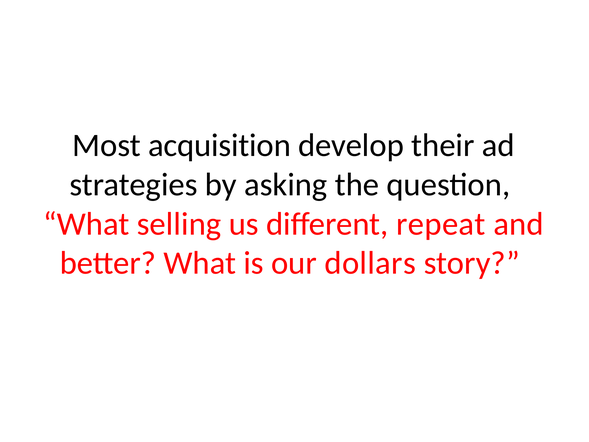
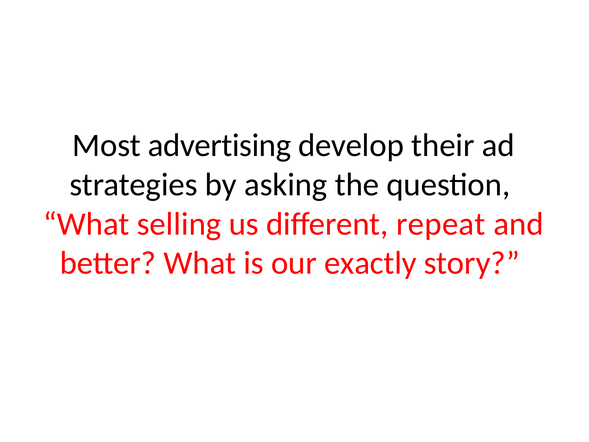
acquisition: acquisition -> advertising (220, 145)
dollars: dollars -> exactly (370, 263)
